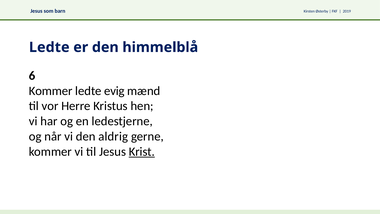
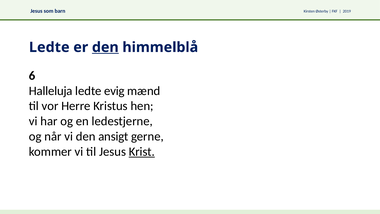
den underline: none -> present (105, 47)
Kommer: Kommer -> Halleluja (51, 91)
aldrig: aldrig -> ansigt (113, 136)
